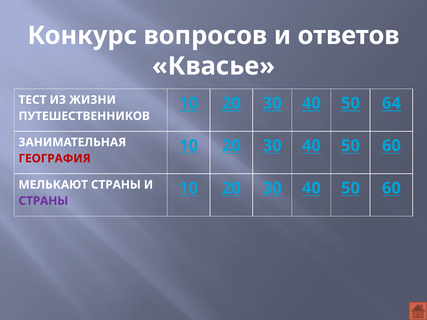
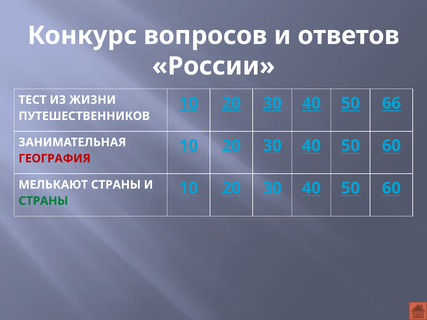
Квасье: Квасье -> России (214, 66)
64: 64 -> 66 (391, 103)
СТРАНЫ colour: purple -> green (43, 201)
